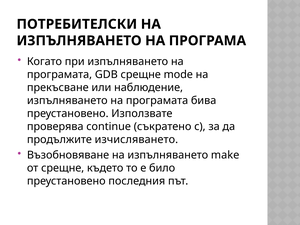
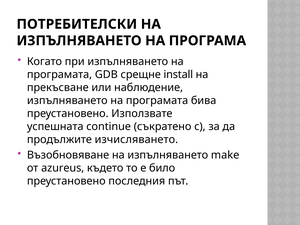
mode: mode -> install (178, 75)
проверява: проверява -> успешната (55, 127)
от срещне: срещне -> azureus (63, 168)
